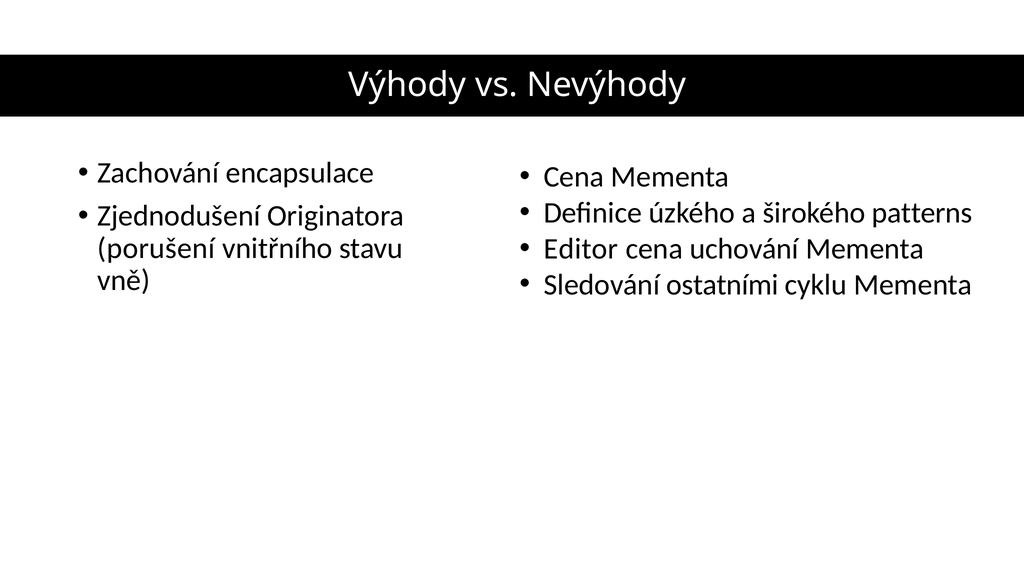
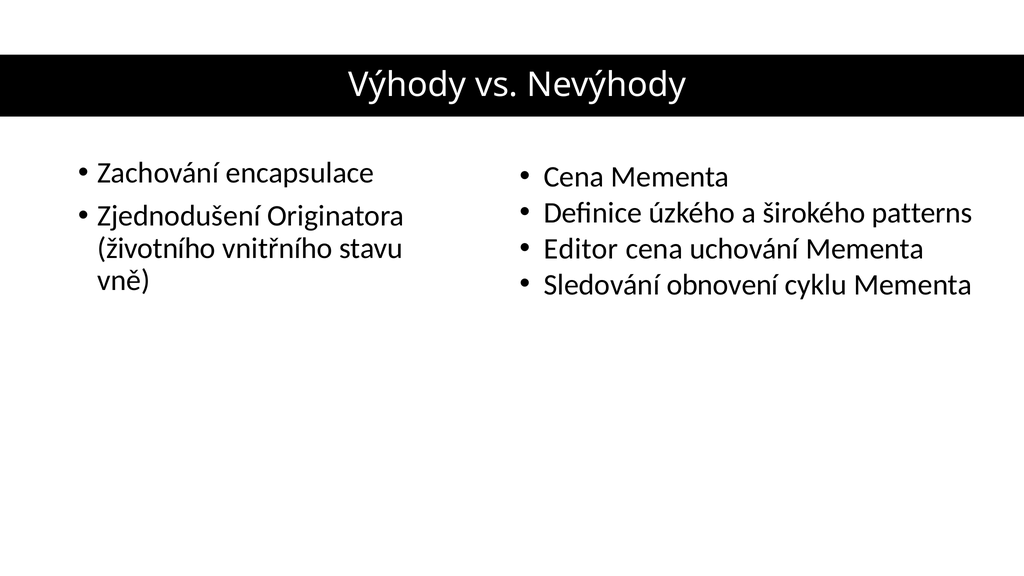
porušení: porušení -> životního (157, 248)
ostatními: ostatními -> obnovení (722, 285)
